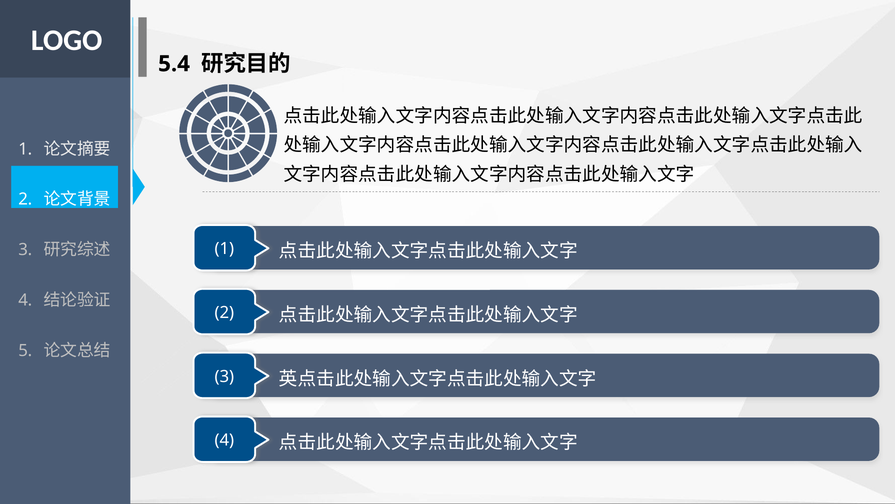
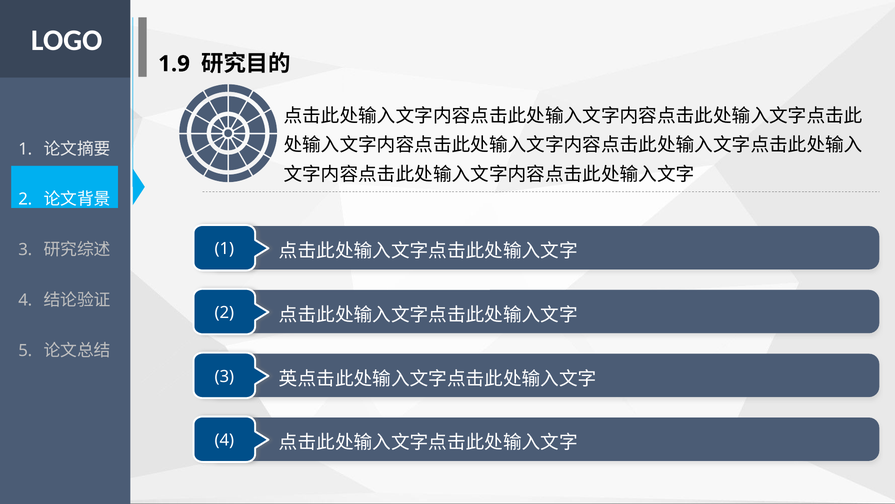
5.4: 5.4 -> 1.9 (174, 64)
